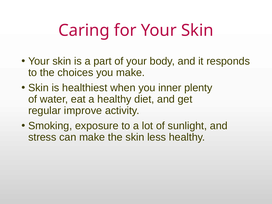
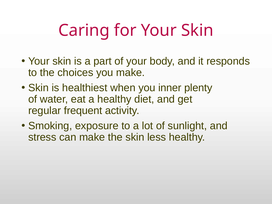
improve: improve -> frequent (83, 111)
